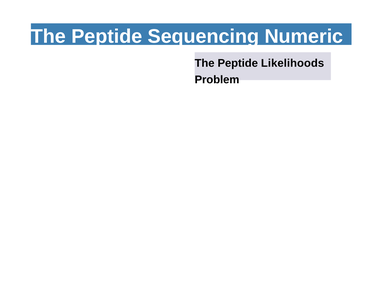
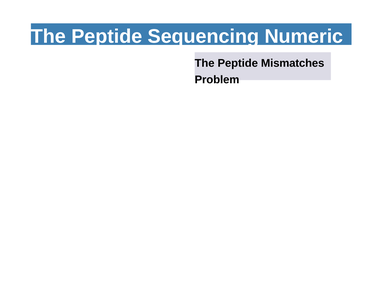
Likelihoods: Likelihoods -> Mismatches (293, 63)
